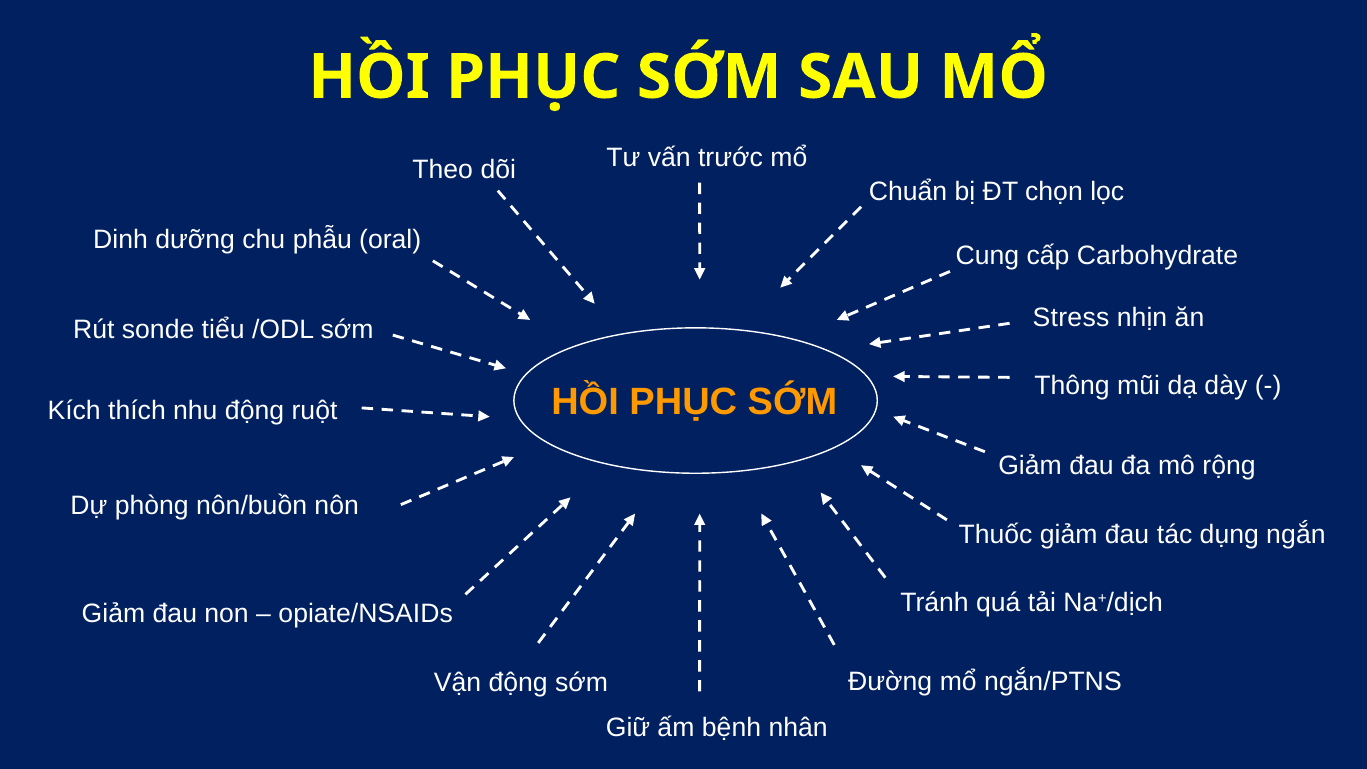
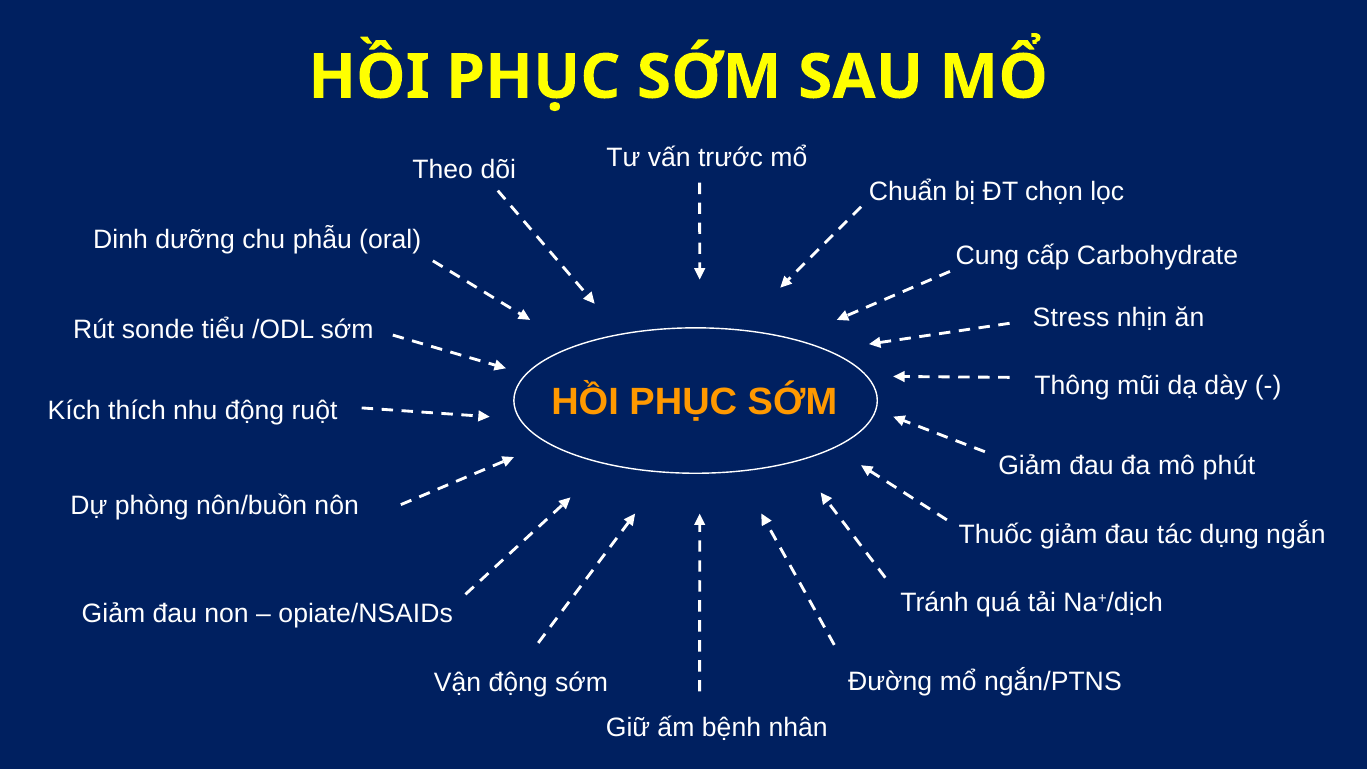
rộng: rộng -> phút (1229, 466)
